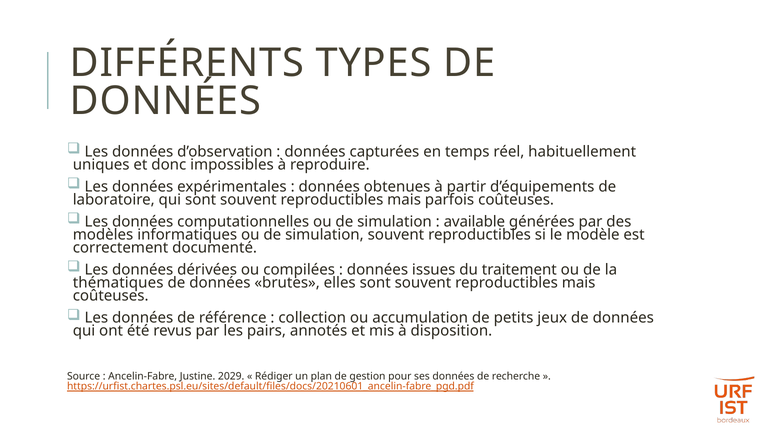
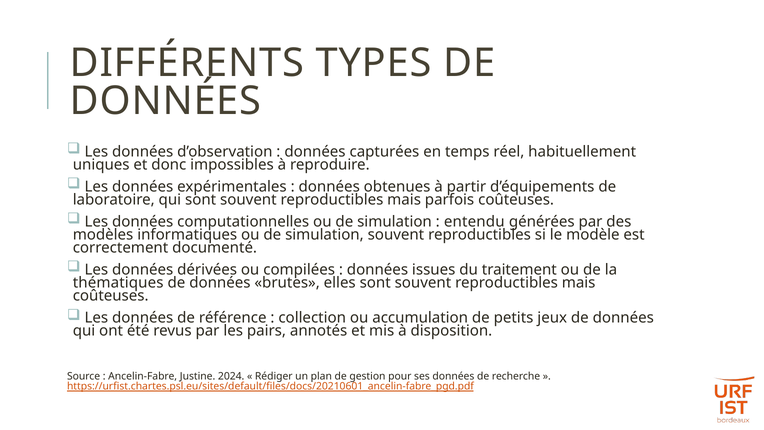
available: available -> entendu (474, 222)
2029: 2029 -> 2024 (231, 376)
